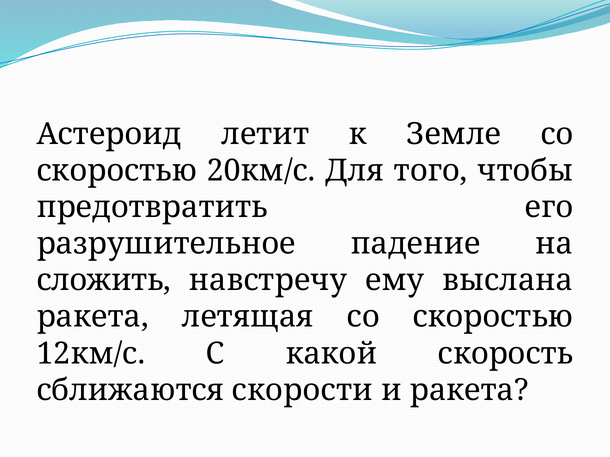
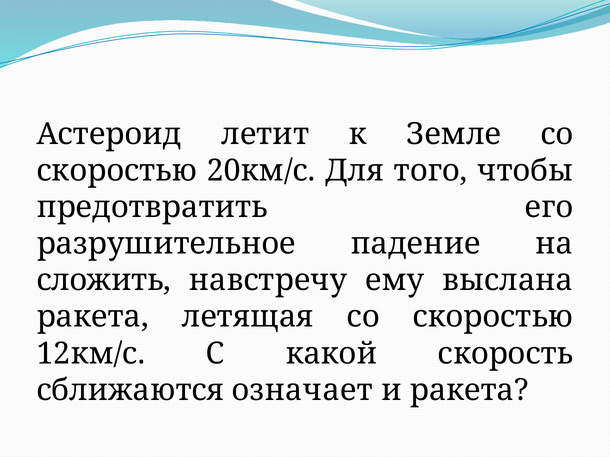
скорости: скорости -> означает (302, 390)
